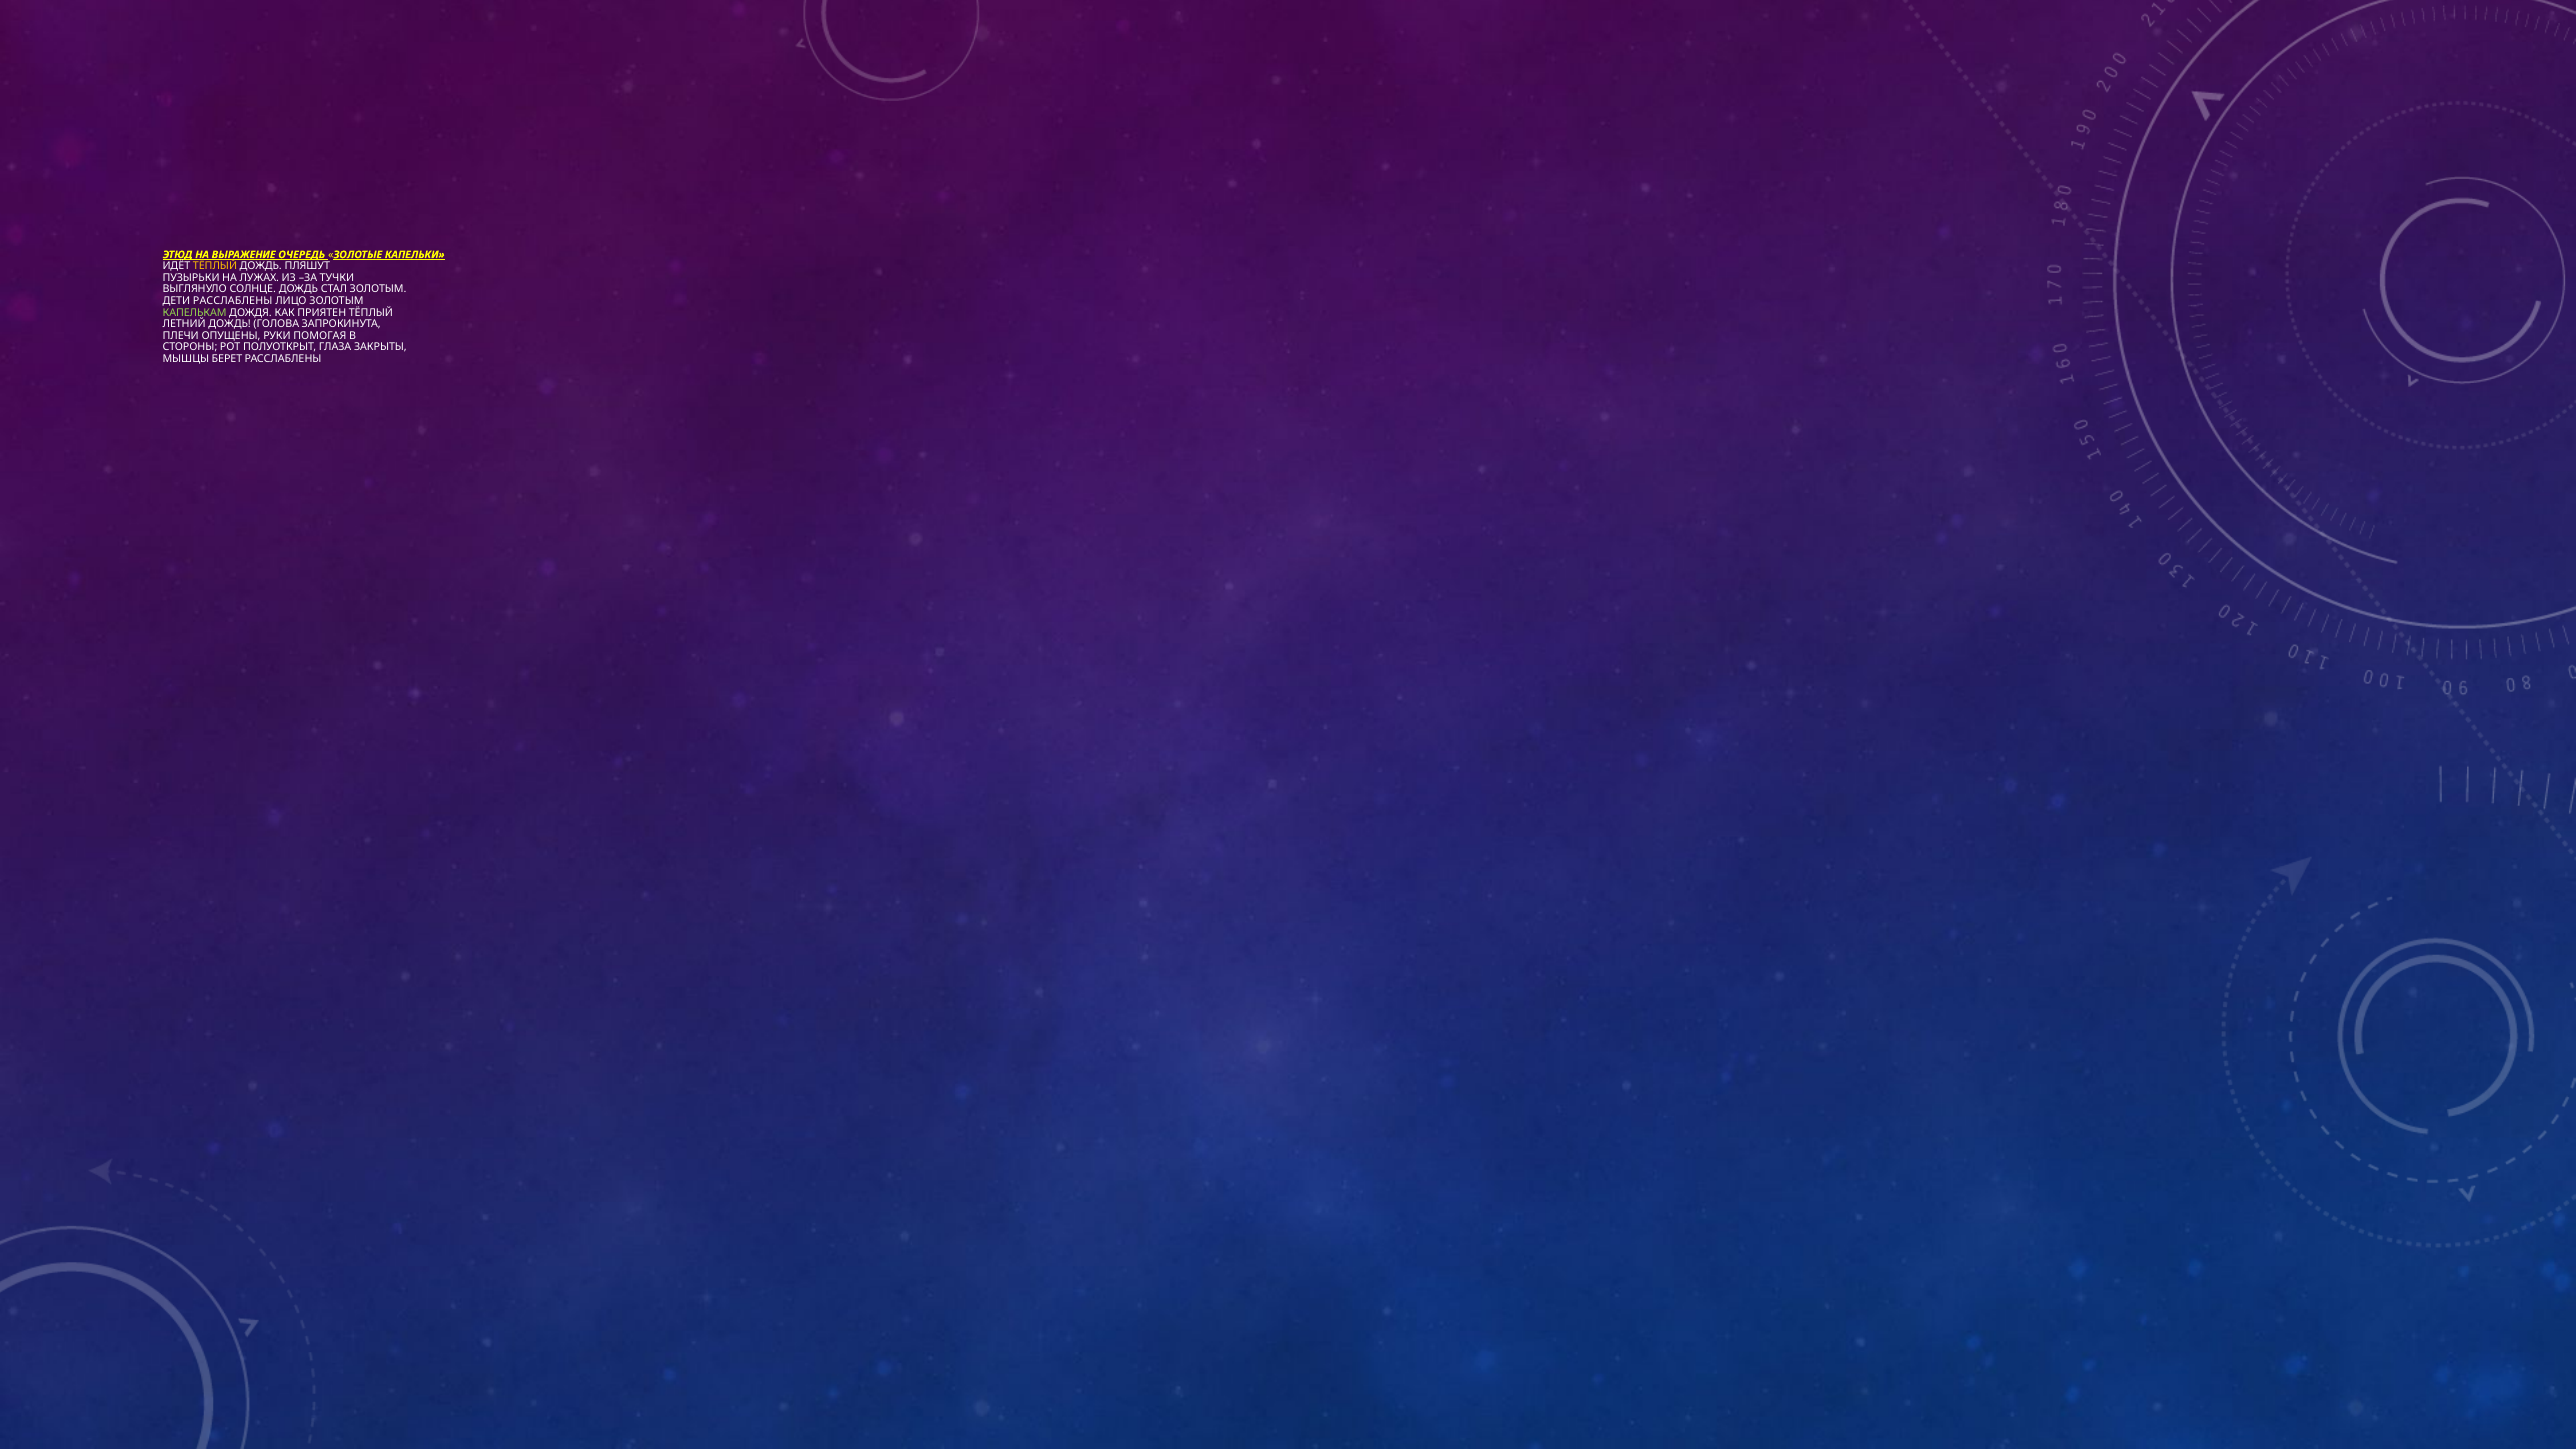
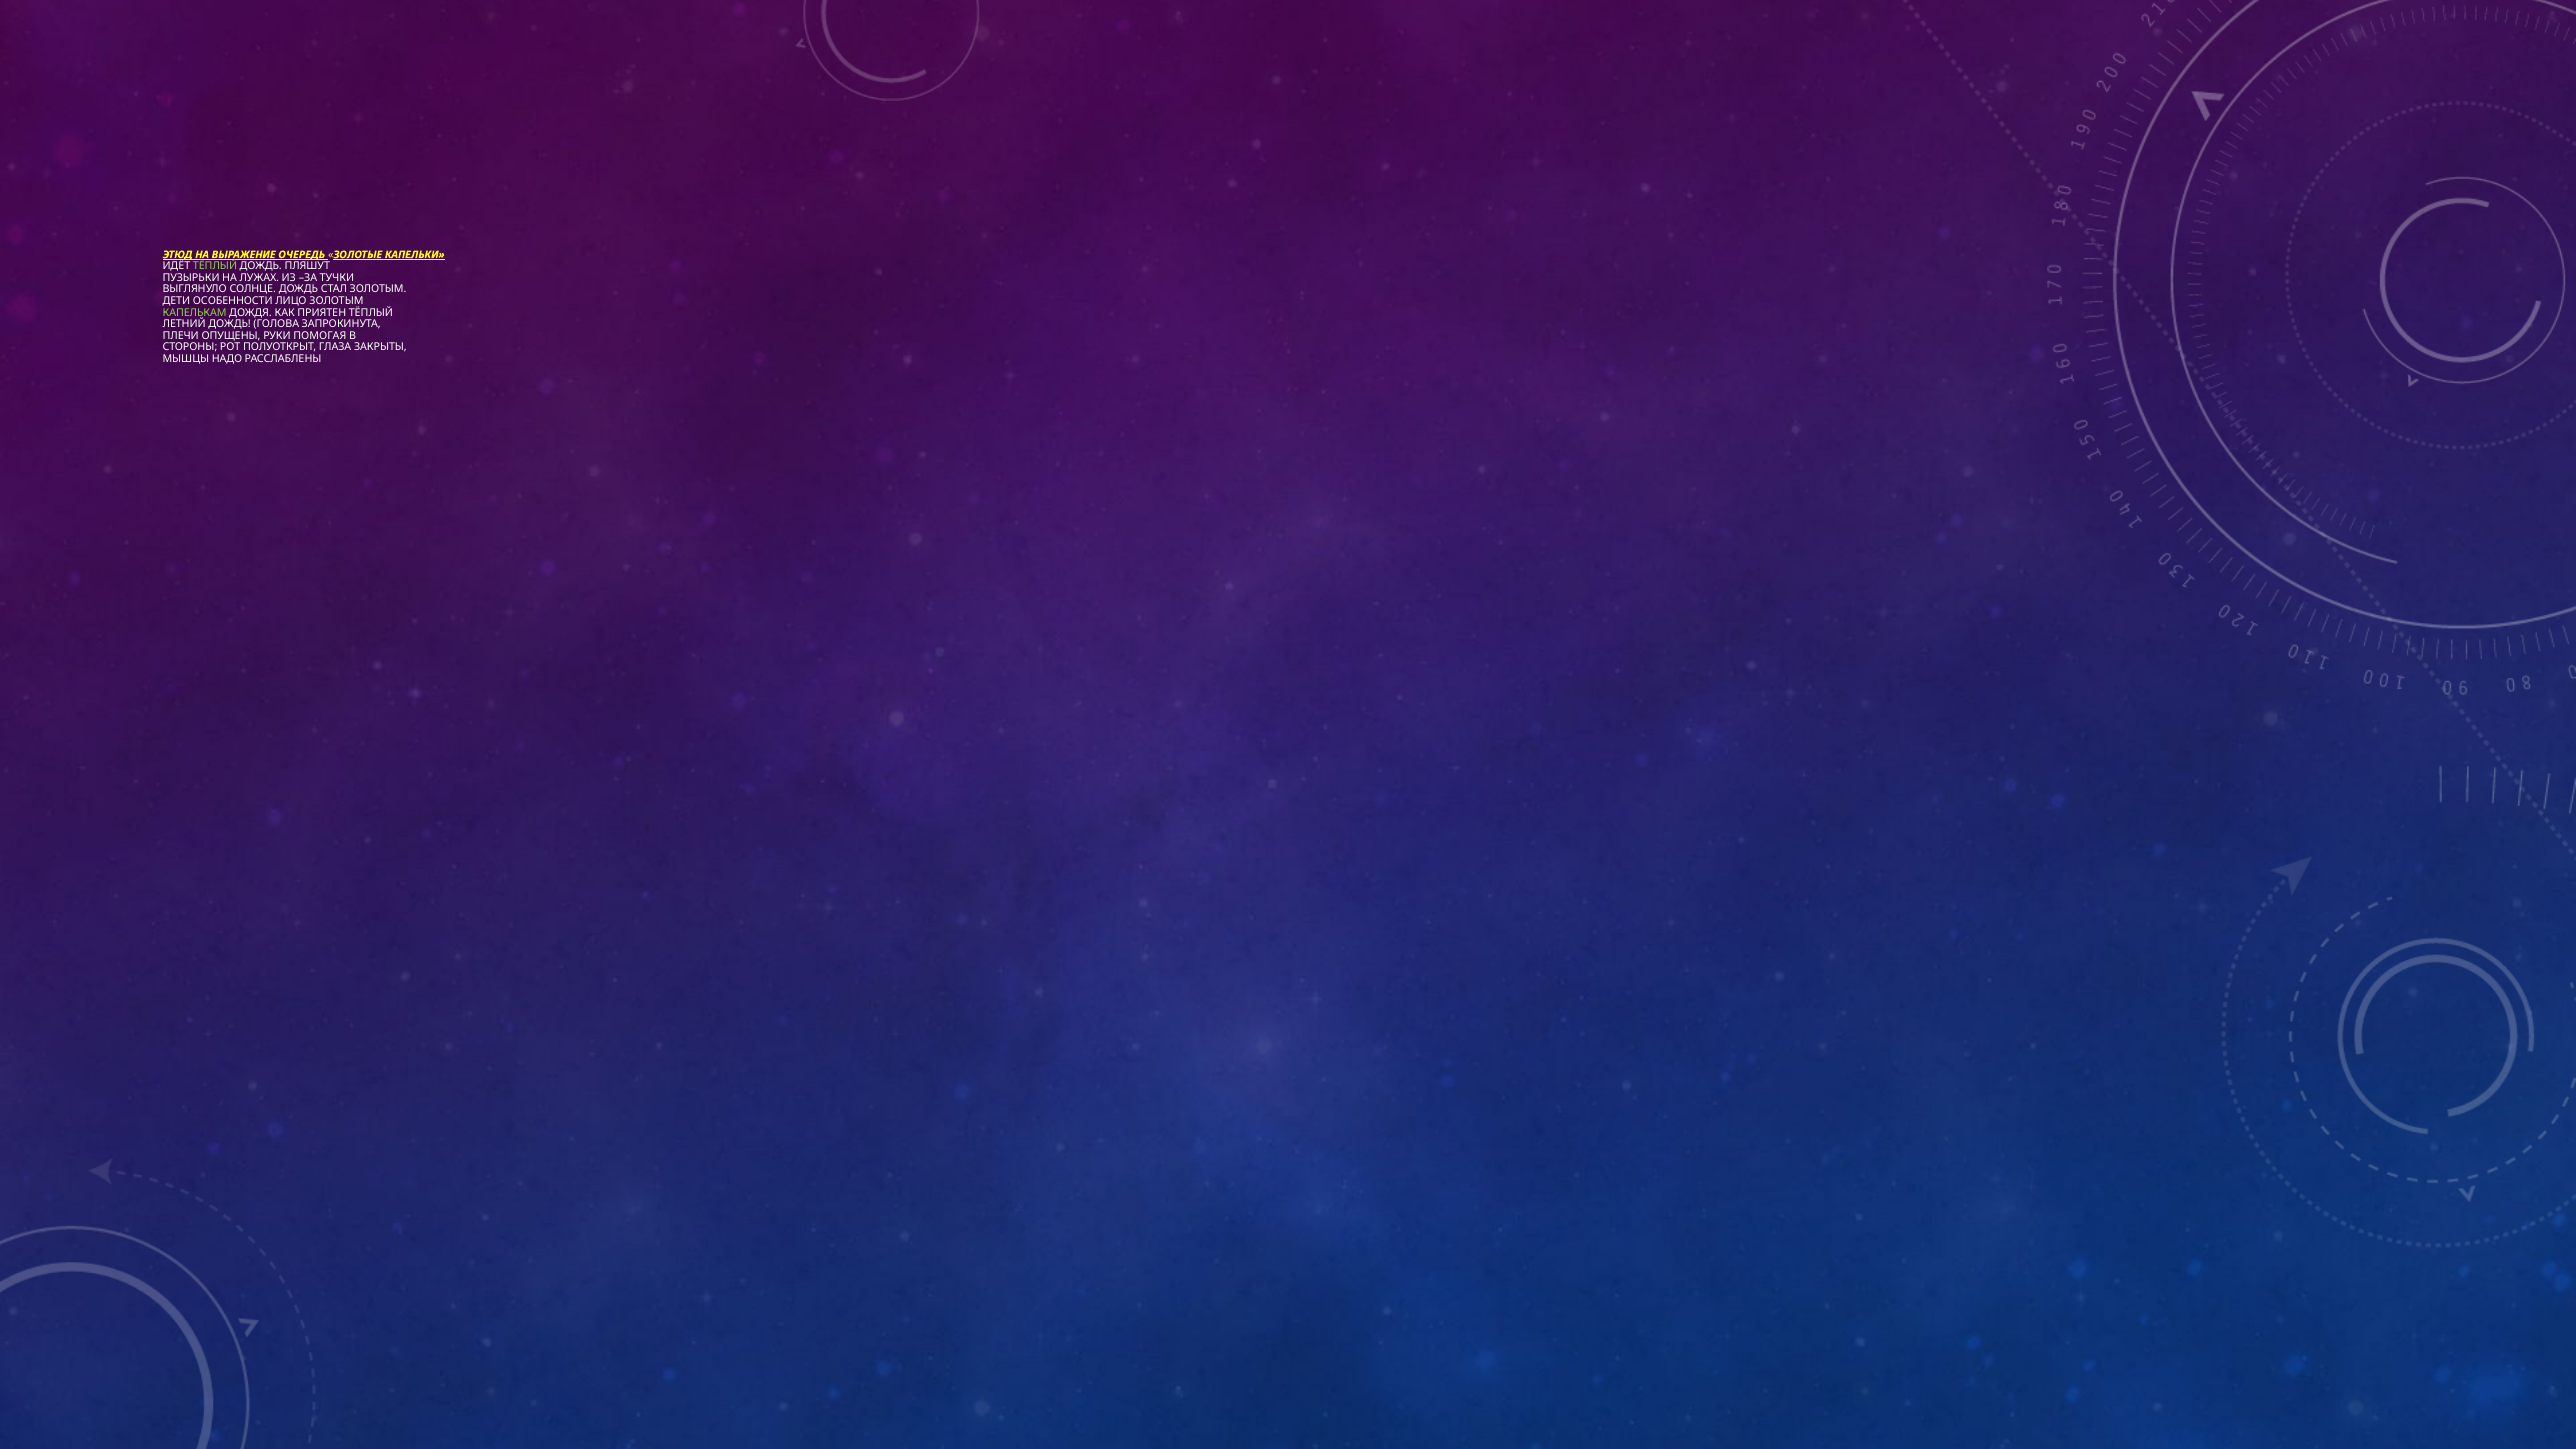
ТЁПЛЫЙ colour: yellow -> light green (215, 266)
ДЕТИ РАССЛАБЛЕНЫ: РАССЛАБЛЕНЫ -> ОСОБЕННОСТИ (233, 301)
БЕРЕТ: БЕРЕТ -> НАДО (227, 359)
